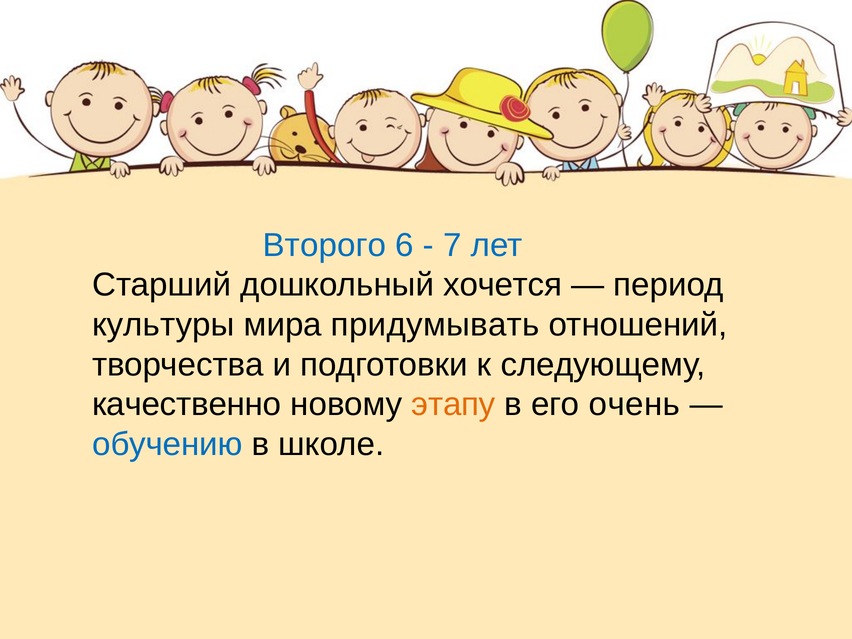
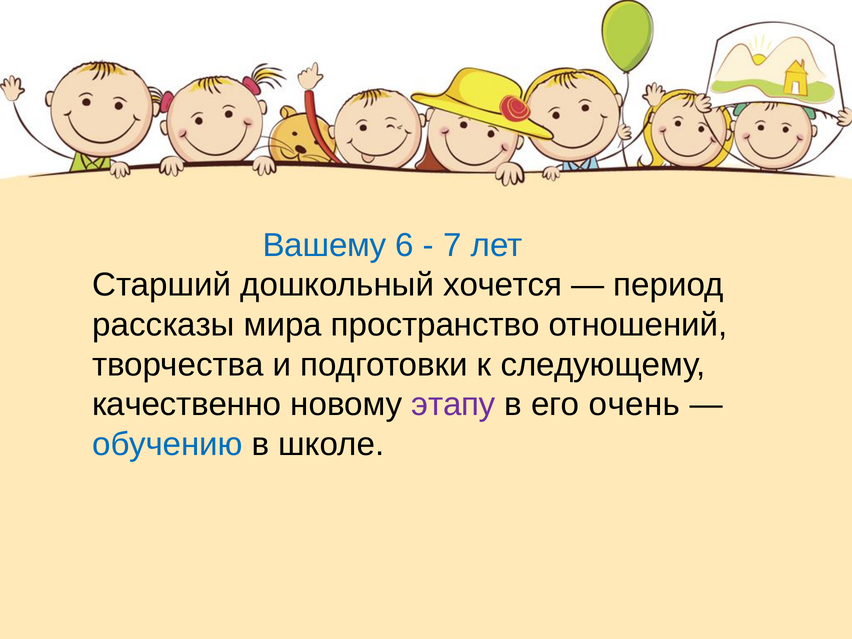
Второго: Второго -> Вашему (325, 245)
культуры: культуры -> рассказы (163, 325)
придумывать: придумывать -> пространство (435, 325)
этапу colour: orange -> purple (453, 404)
